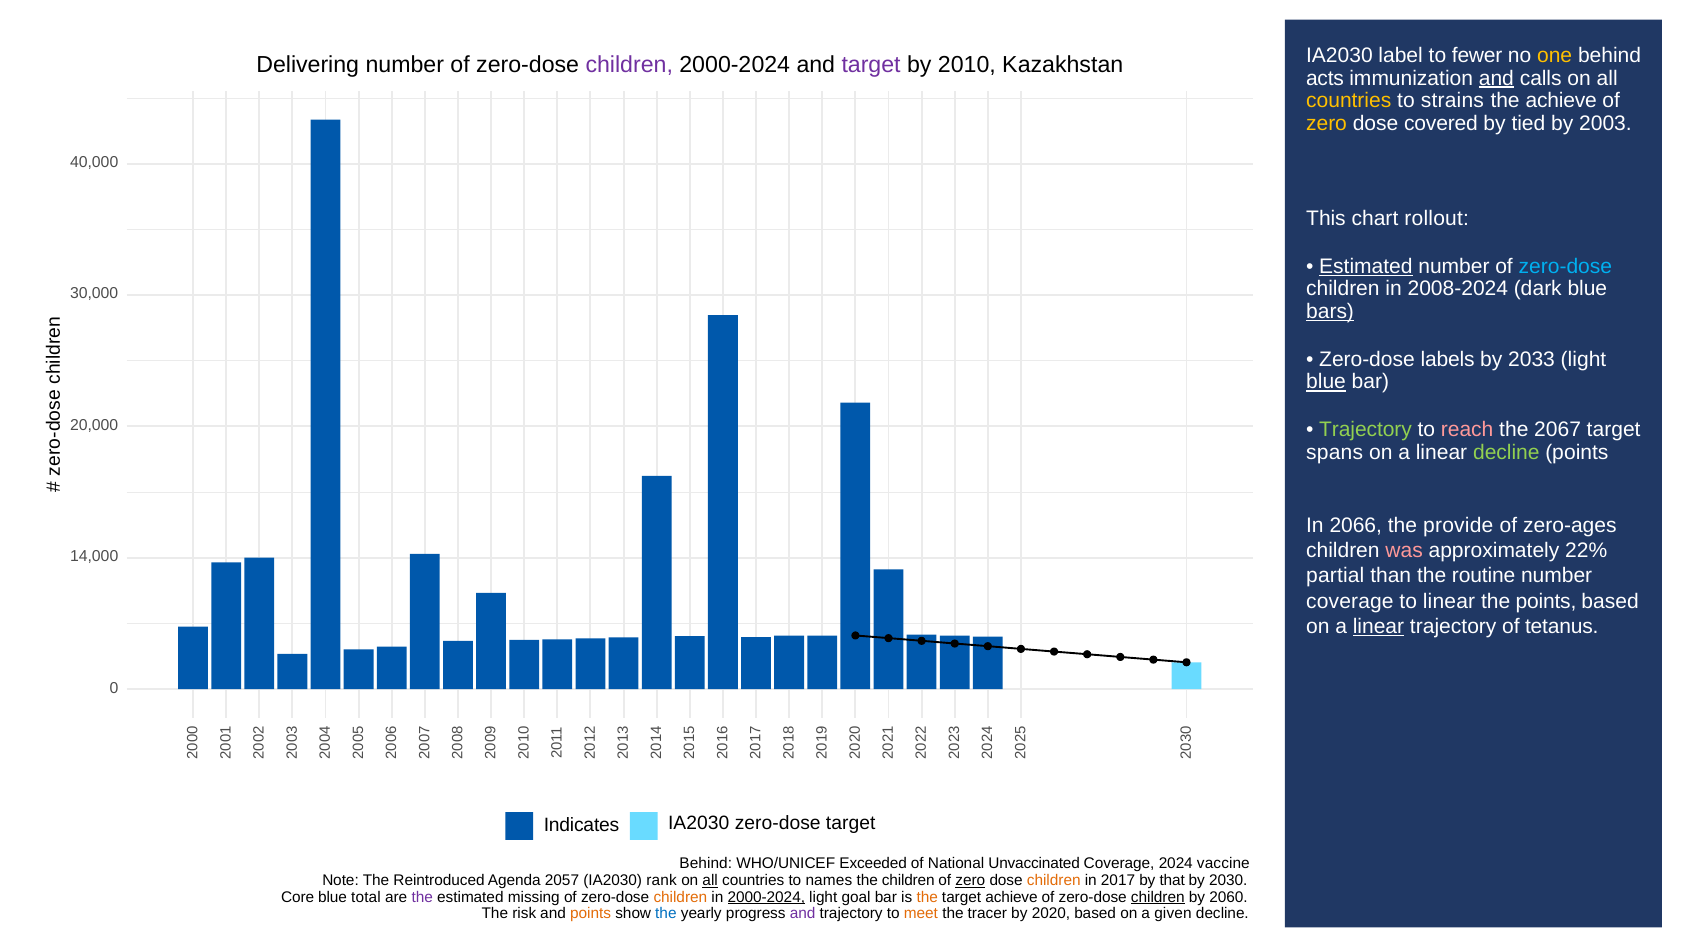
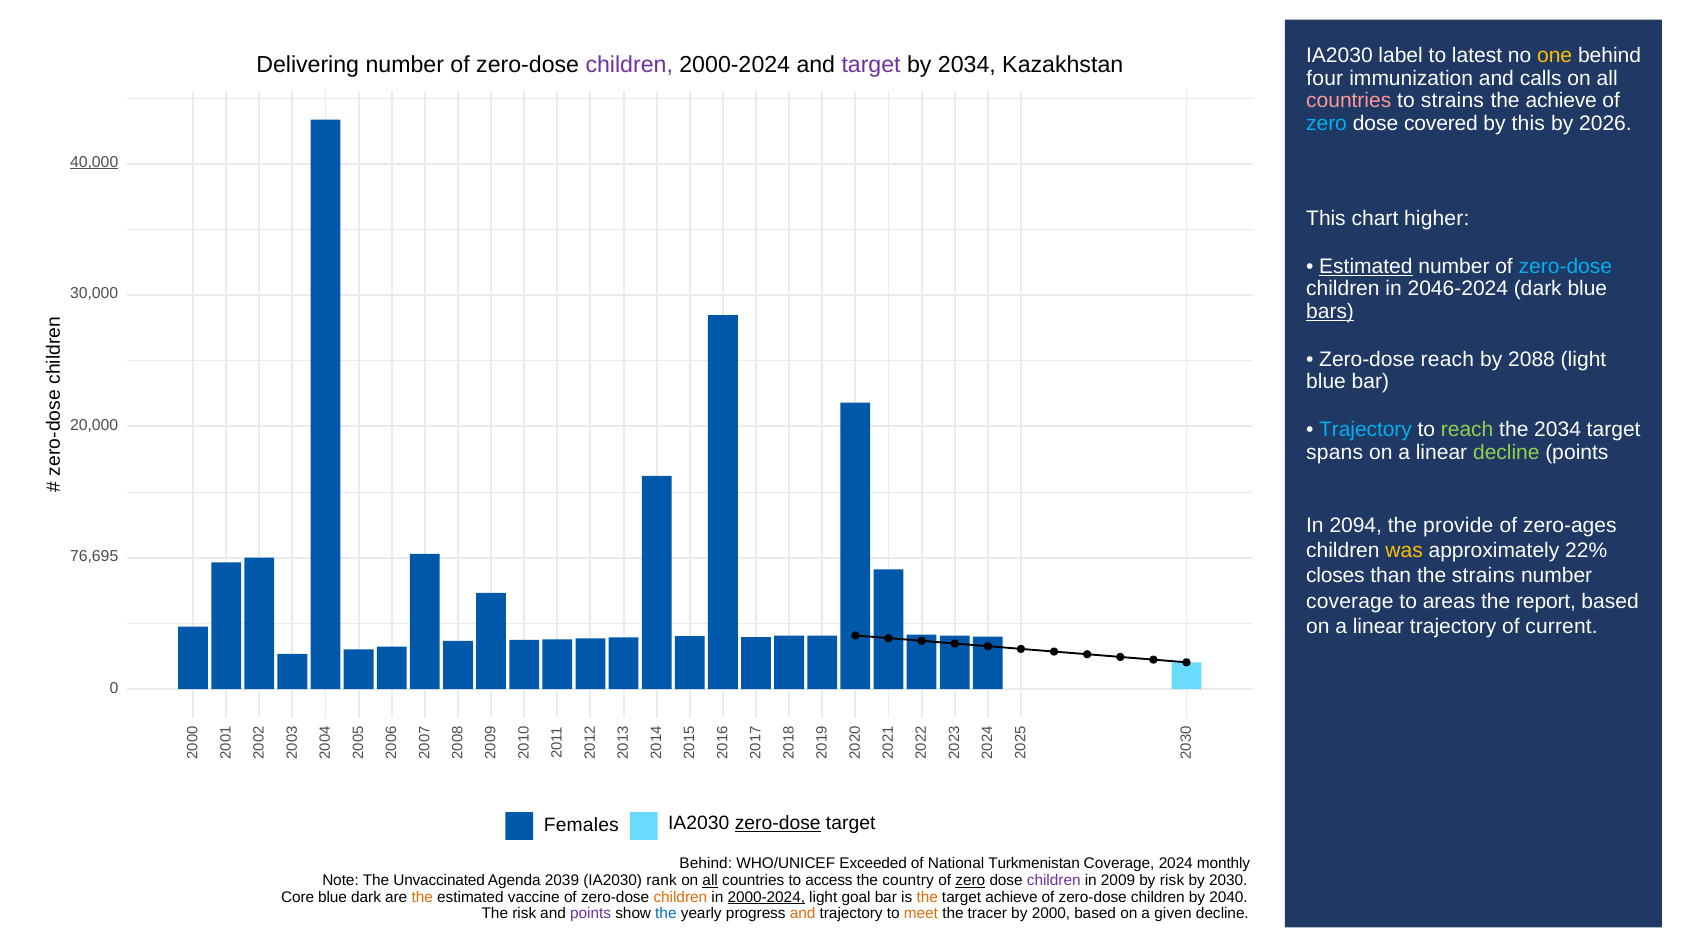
fewer: fewer -> latest (1477, 55)
by 2010: 2010 -> 2034 (967, 65)
acts: acts -> four (1325, 78)
and underline: present -> none (1496, 78)
countries colour: yellow -> pink (1349, 101)
zero colour: yellow -> light blue (1327, 123)
by tied: tied -> this (1528, 123)
2003: 2003 -> 2026 (1605, 123)
40,000 underline: none -> present (94, 162)
rollout: rollout -> higher (1437, 219)
2008-2024: 2008-2024 -> 2046-2024 (1458, 289)
Zero-dose labels: labels -> reach (1447, 359)
2033: 2033 -> 2088 (1532, 359)
blue underline: present -> none (1326, 382)
Trajectory colour: light green -> light blue (1366, 429)
reach colour: pink -> light green (1467, 429)
the 2067: 2067 -> 2034 (1558, 429)
2066: 2066 -> 2094 (1356, 525)
was colour: pink -> yellow (1404, 550)
14,000: 14,000 -> 76,695 (94, 556)
partial: partial -> closes (1335, 576)
the routine: routine -> strains (1483, 576)
to linear: linear -> areas (1449, 601)
the points: points -> report (1546, 601)
linear underline: present -> none (1378, 626)
tetanus: tetanus -> current (1562, 626)
Indicates: Indicates -> Females (581, 825)
zero-dose underline: none -> present (778, 823)
Unvaccinated: Unvaccinated -> Turkmenistan (1034, 863)
vaccine: vaccine -> monthly (1224, 863)
Reintroduced: Reintroduced -> Unvaccinated (439, 880)
2057: 2057 -> 2039 (562, 880)
names: names -> access (829, 880)
the children: children -> country (908, 880)
children colour: orange -> purple (1054, 880)
2017: 2017 -> 2009 (1118, 880)
by that: that -> risk (1172, 880)
blue total: total -> dark (366, 897)
the colour: purple -> orange (422, 897)
missing: missing -> vaccine (534, 897)
children underline: present -> none (1158, 897)
2060: 2060 -> 2040 (1229, 897)
points colour: orange -> purple (591, 914)
and colour: purple -> orange (803, 914)
2020: 2020 -> 2000 (1051, 914)
